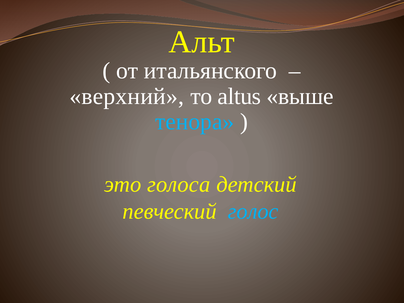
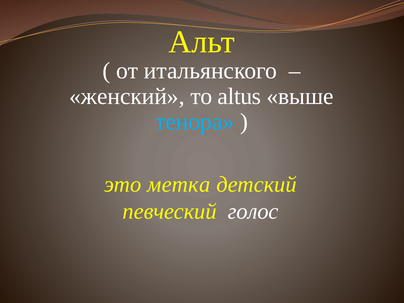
верхний: верхний -> женский (127, 96)
голоса: голоса -> метка (179, 184)
голос colour: light blue -> white (253, 211)
